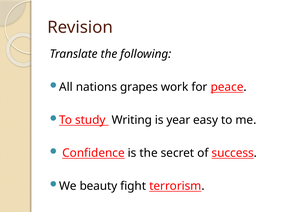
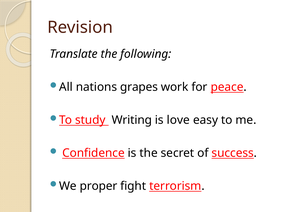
year: year -> love (178, 120)
beauty: beauty -> proper (98, 186)
